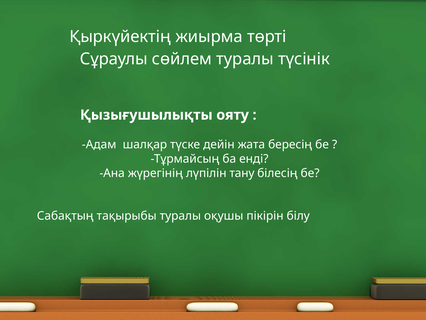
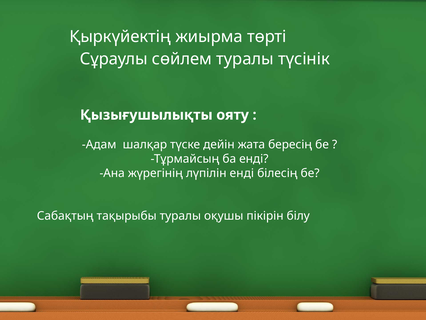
лүпілін тану: тану -> енді (242, 173)
